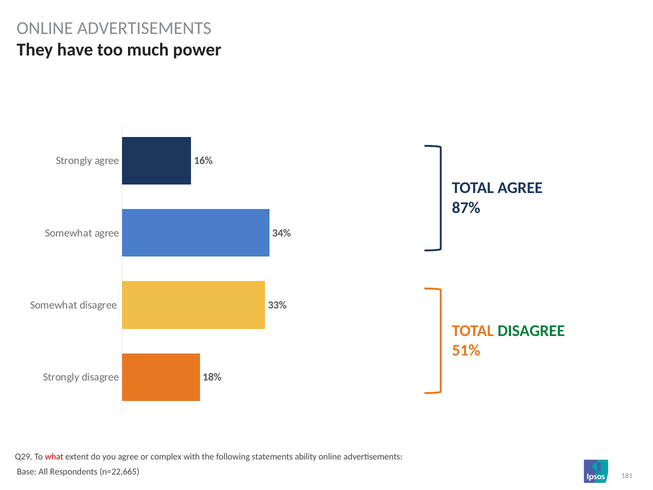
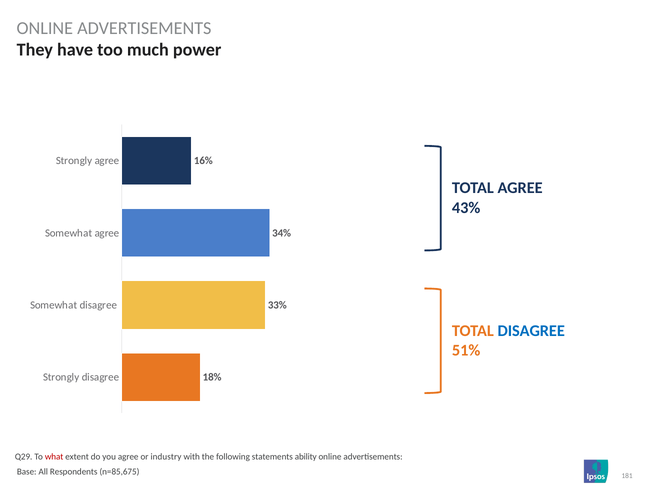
87%: 87% -> 43% (466, 208)
DISAGREE colour: green -> blue (531, 330)
complex: complex -> industry (166, 456)
n=22,665: n=22,665 -> n=85,675 (119, 471)
